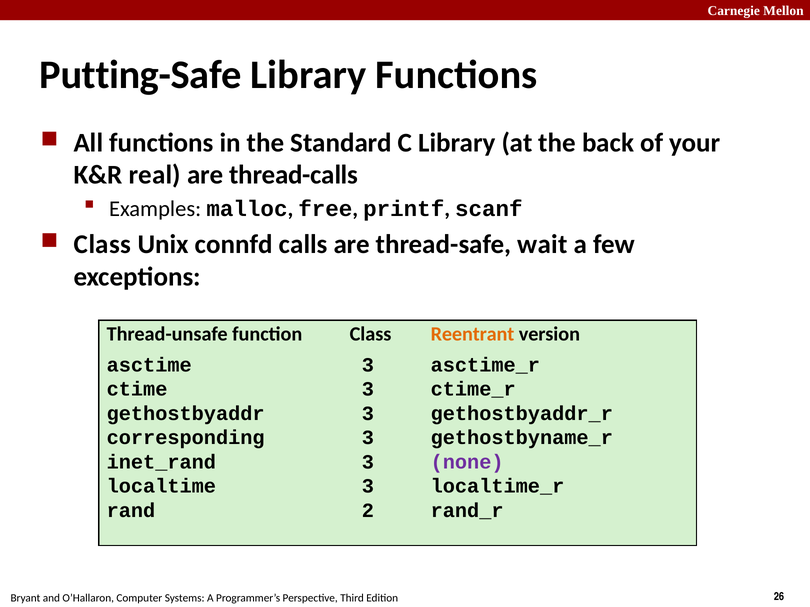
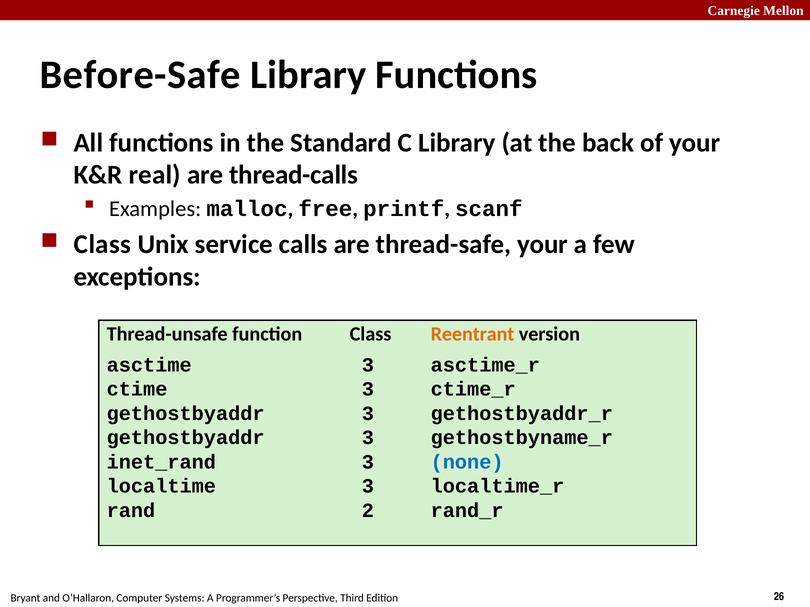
Putting-Safe: Putting-Safe -> Before-Safe (140, 75)
connfd: connfd -> service (234, 245)
thread-safe wait: wait -> your (543, 245)
corresponding: corresponding -> gethostbyaddr (186, 438)
none colour: purple -> blue (467, 462)
